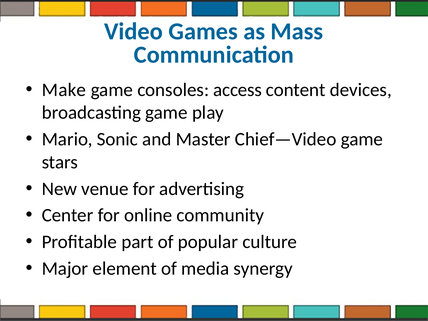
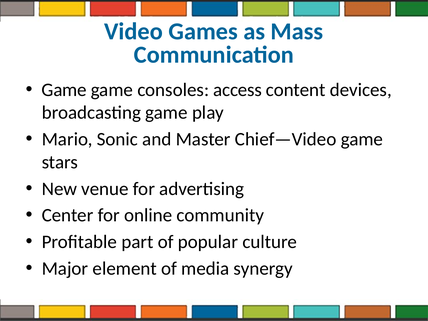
Make: Make -> Game (64, 90)
